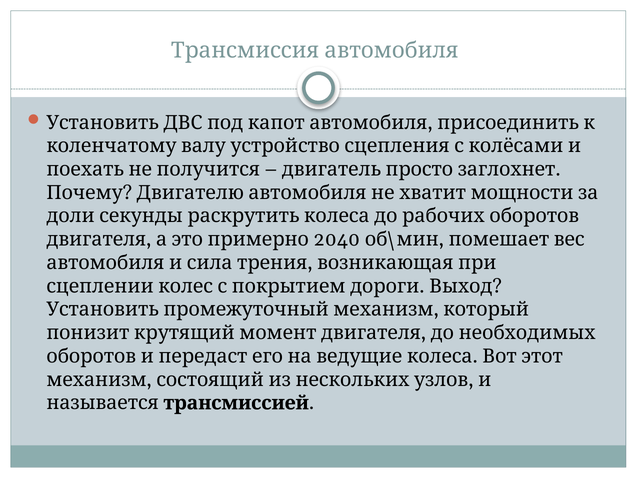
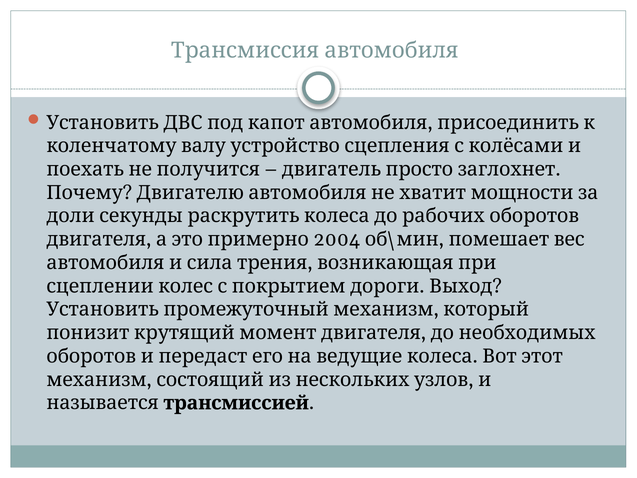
2040: 2040 -> 2004 (337, 239)
